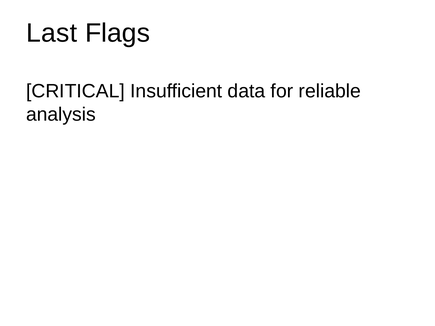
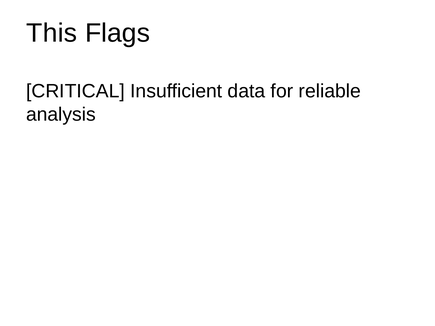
Last: Last -> This (52, 33)
